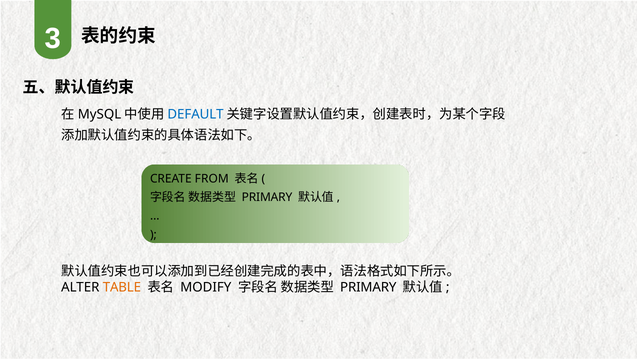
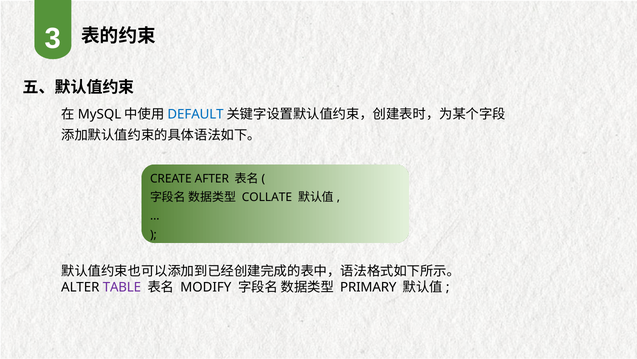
FROM: FROM -> AFTER (212, 178)
PRIMARY: PRIMARY -> COLLATE (267, 197)
TABLE colour: orange -> purple (122, 287)
